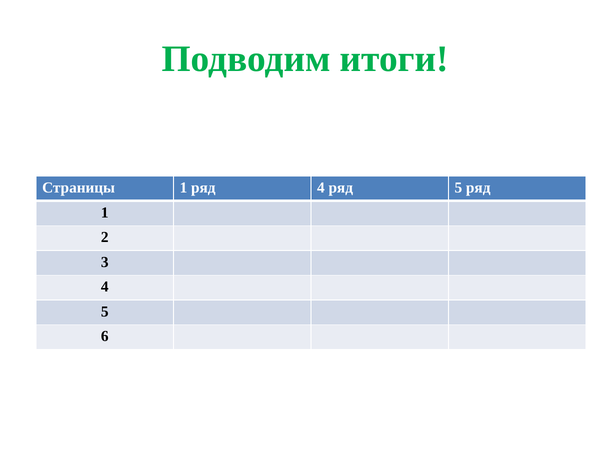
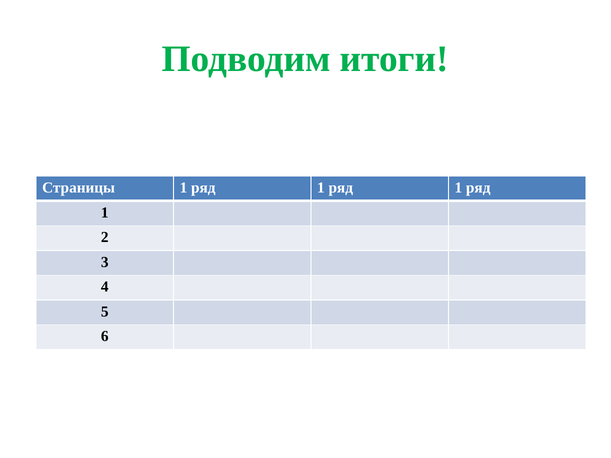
Страницы 1 ряд 4: 4 -> 1 (321, 188)
5: 5 -> 1 (458, 188)
